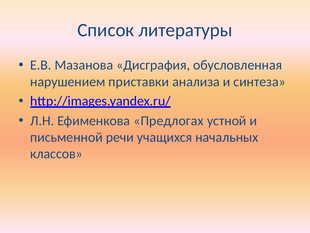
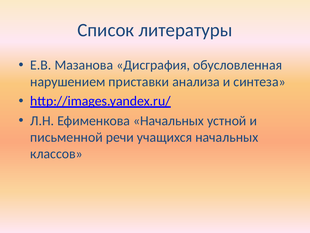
Ефименкова Предлогах: Предлогах -> Начальных (169, 120)
